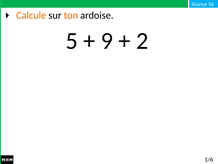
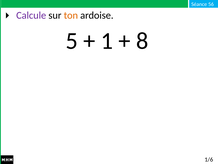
Calcule colour: orange -> purple (31, 15)
9: 9 -> 1 (107, 41)
2: 2 -> 8 (142, 41)
